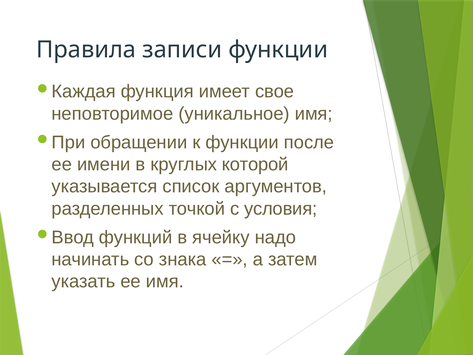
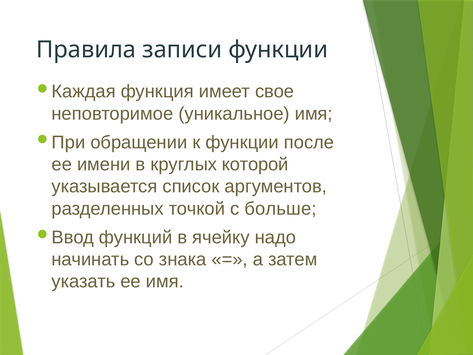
условия: условия -> больше (280, 208)
